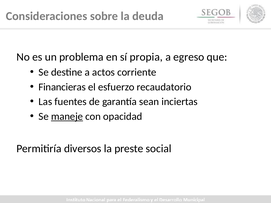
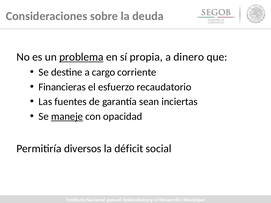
problema underline: none -> present (81, 57)
egreso: egreso -> dinero (189, 57)
actos: actos -> cargo (104, 72)
preste: preste -> déficit (129, 149)
